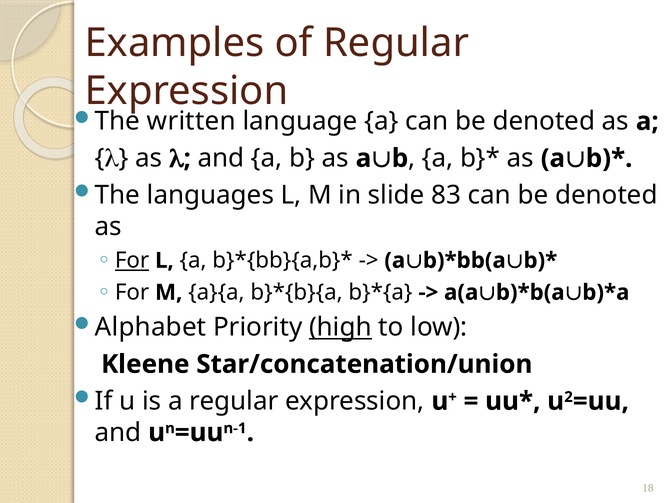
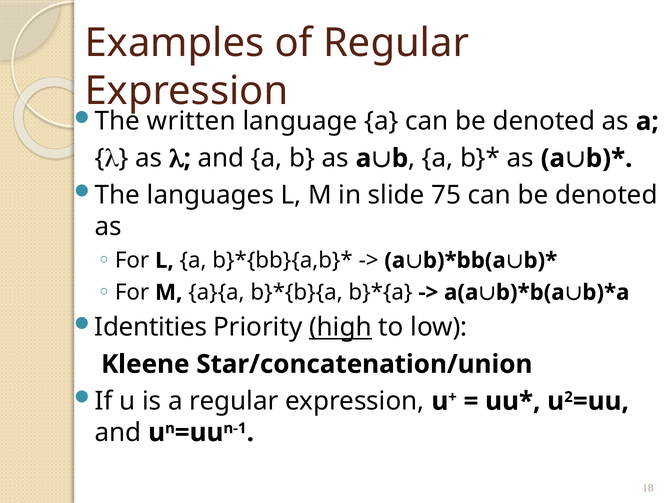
83: 83 -> 75 (446, 195)
For underline: present -> none (132, 260)
Alphabet: Alphabet -> Identities (151, 327)
